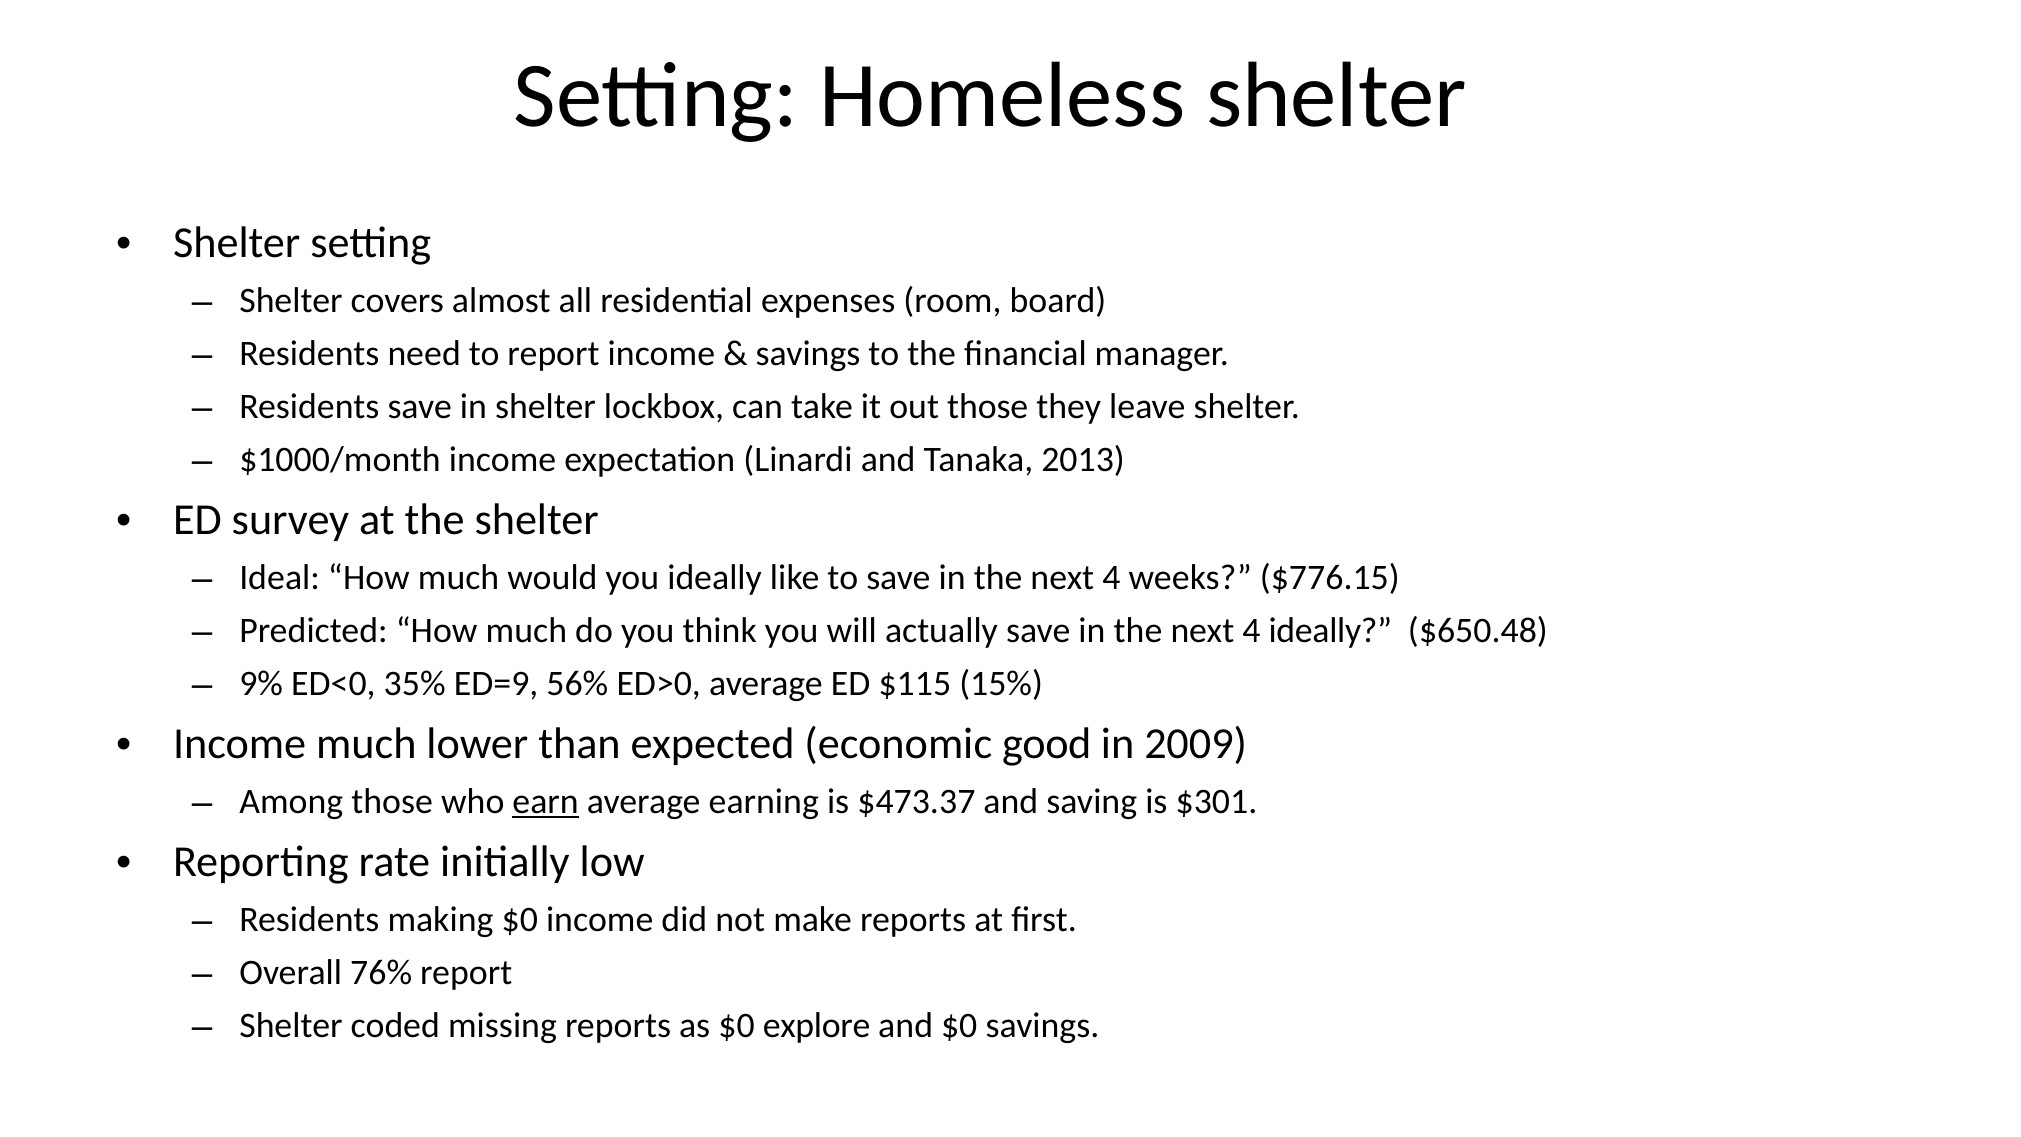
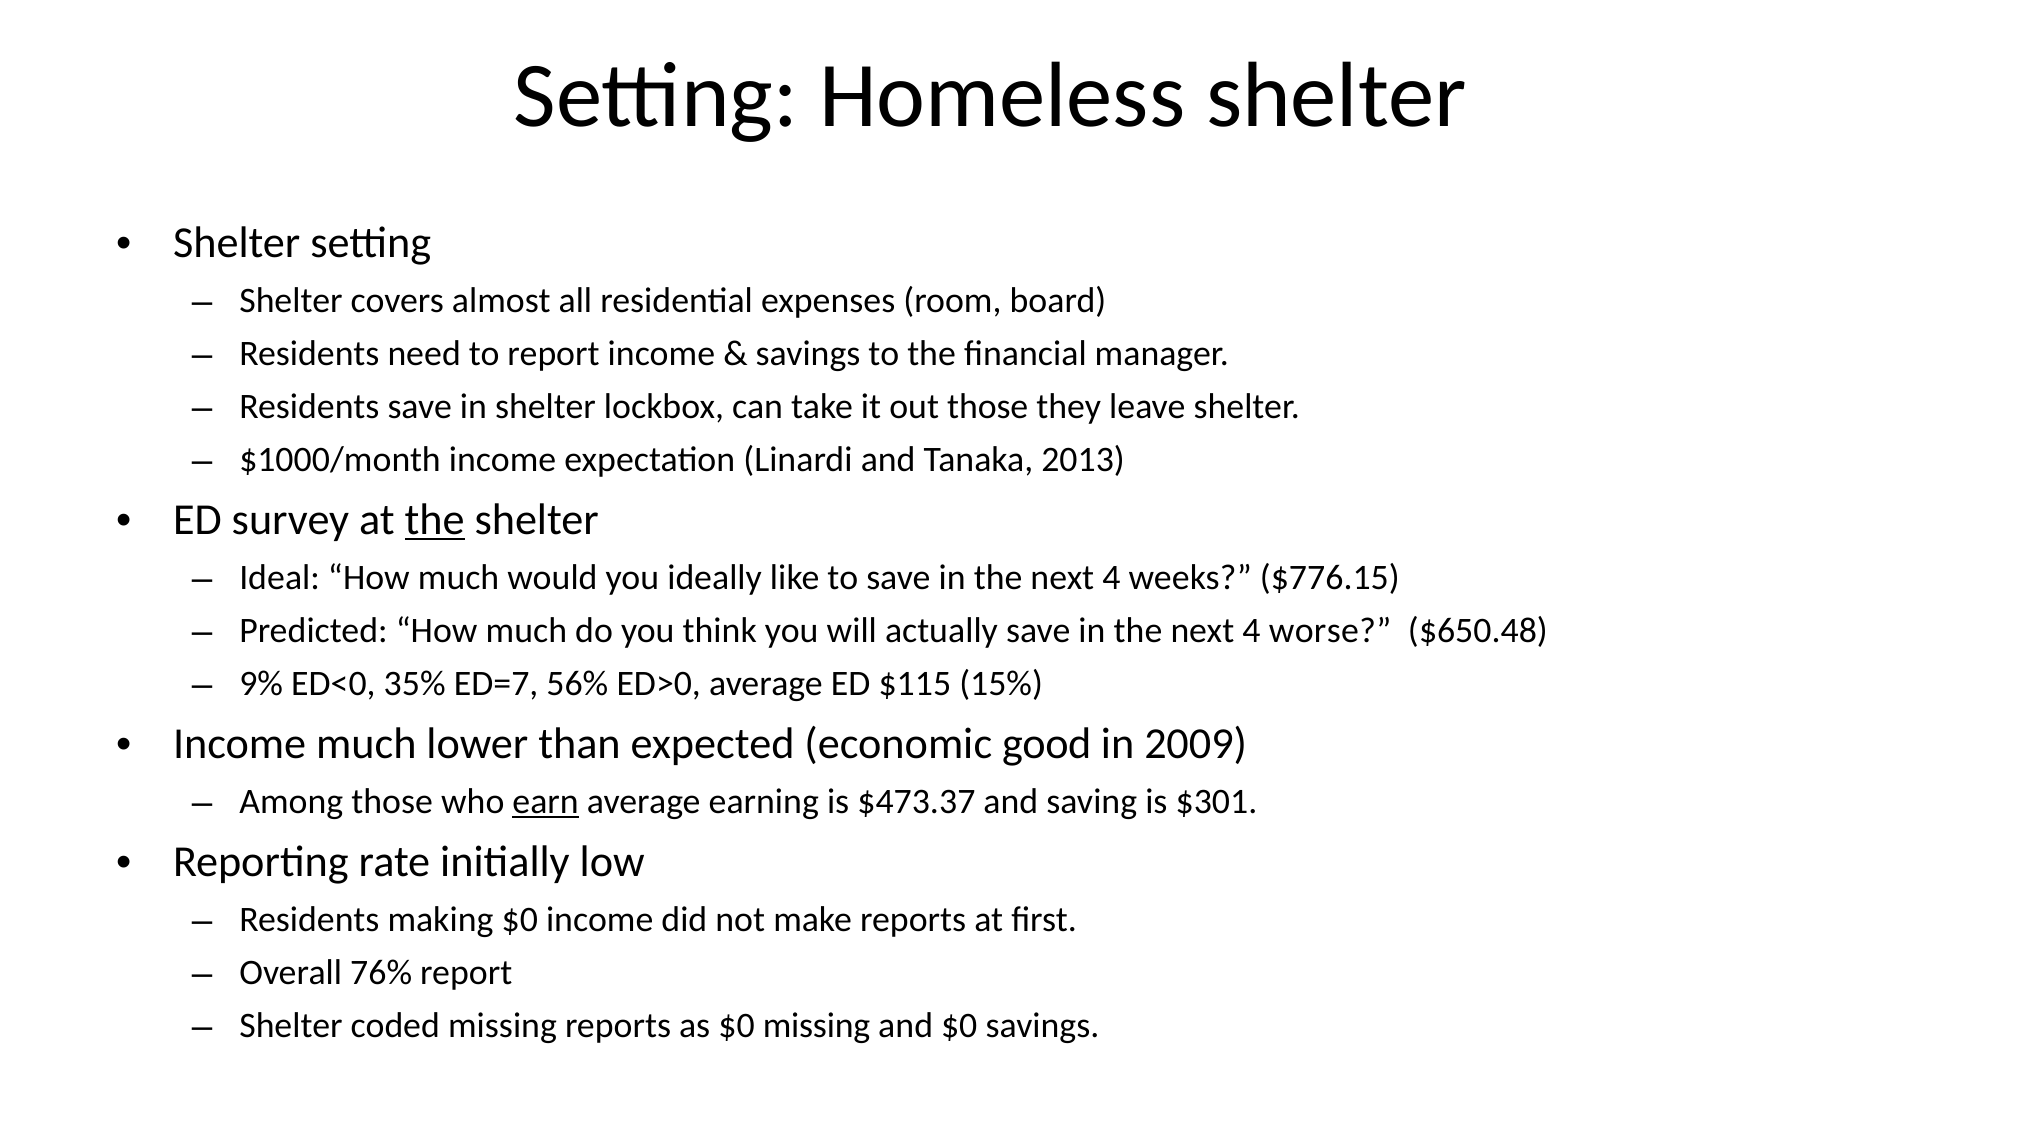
the underline: none -> present (435, 520)
4 ideally: ideally -> worse (1330, 631)
ED=9: ED=9 -> ED=7 (496, 684)
$0 explore: explore -> missing (817, 1026)
